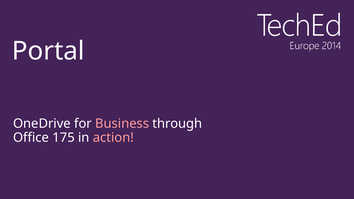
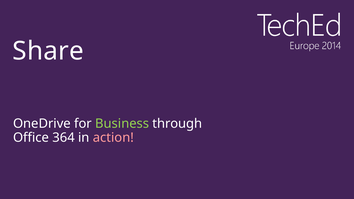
Portal: Portal -> Share (48, 51)
Business colour: pink -> light green (122, 124)
175: 175 -> 364 (64, 138)
